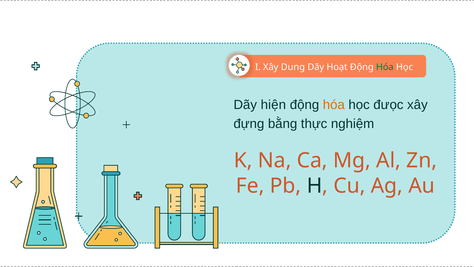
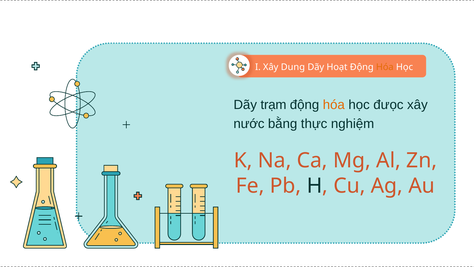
Hóa colour: green -> orange (385, 67)
hiện: hiện -> trạm (273, 105)
đựng: đựng -> nước (249, 124)
